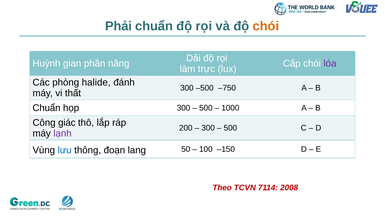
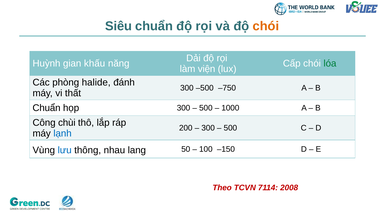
Phải: Phải -> Siêu (119, 26)
phần: phần -> khấu (95, 63)
lóa colour: purple -> green (330, 63)
trực: trực -> viện (207, 69)
giác: giác -> chùi (67, 122)
lạnh colour: purple -> blue (63, 133)
đoạn: đoạn -> nhau (114, 150)
